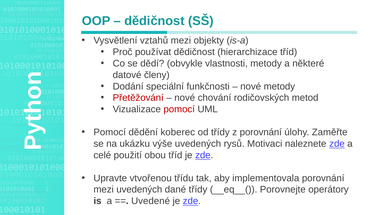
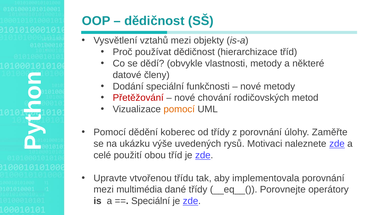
pomocí colour: red -> orange (179, 110)
mezi uvedených: uvedených -> multimédia (139, 190)
Uvedené: Uvedené -> Speciální (151, 201)
